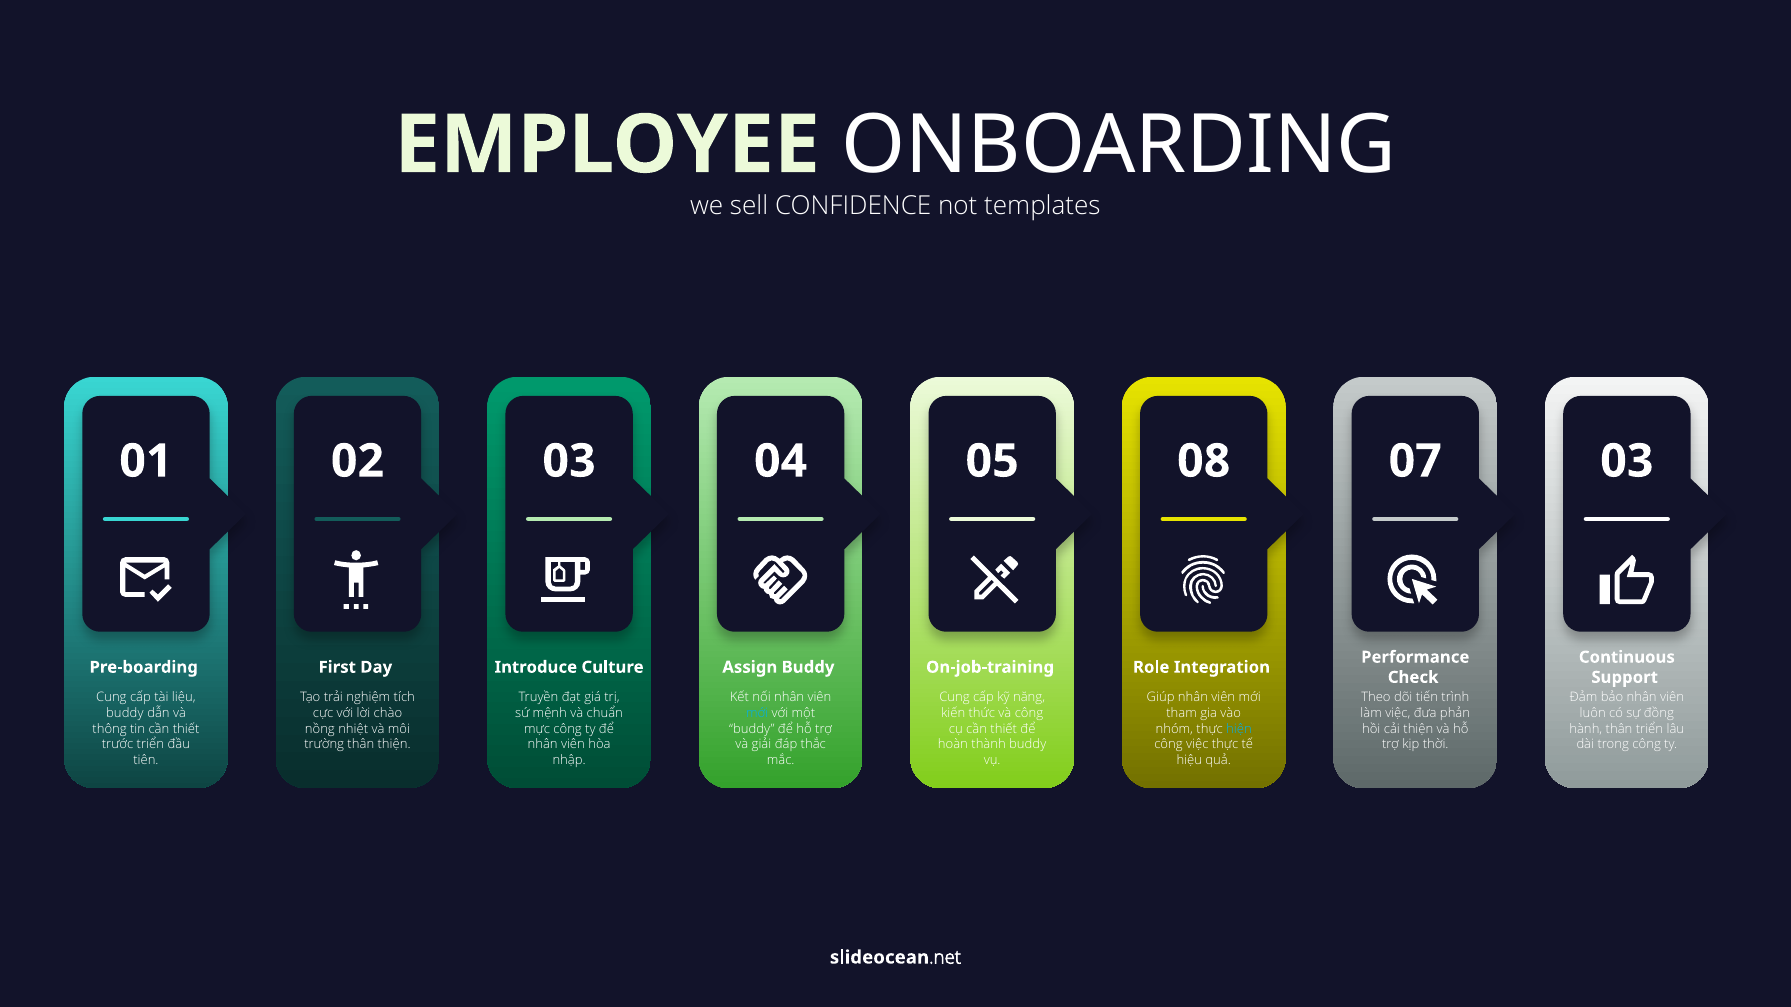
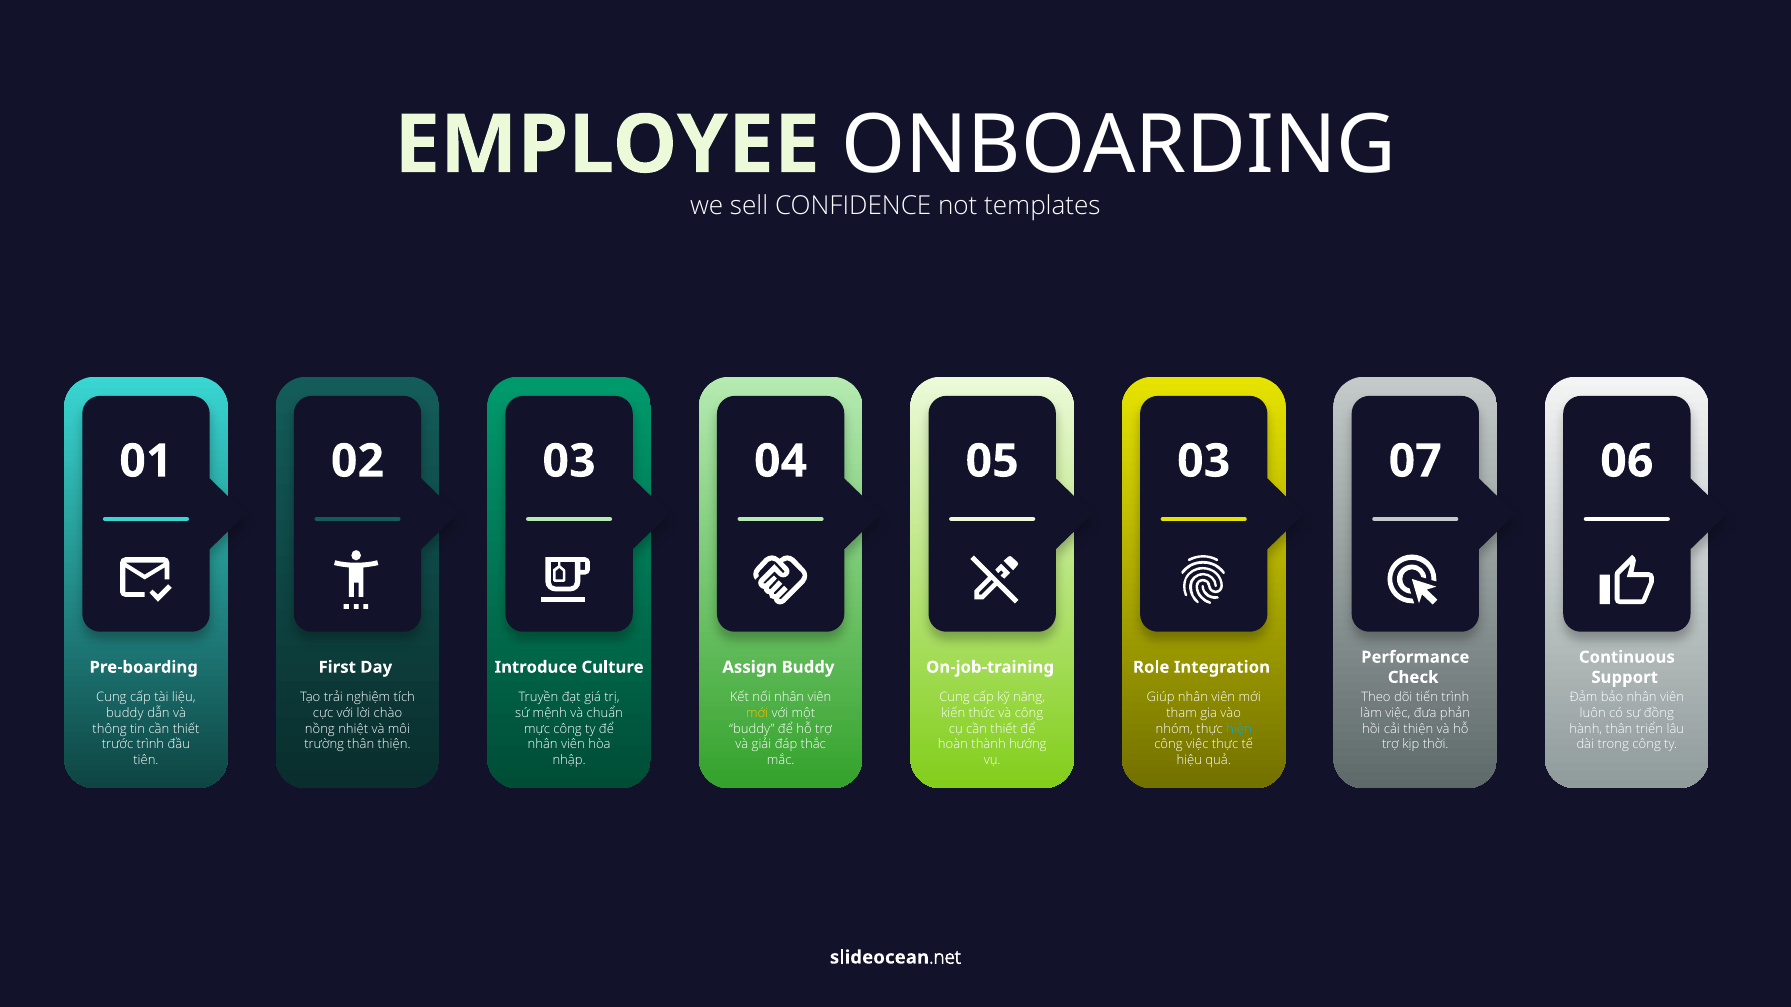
01 08: 08 -> 03 (1204, 461)
04 03: 03 -> 06 (1627, 461)
mới colour: light blue -> yellow (757, 713)
trước triển: triển -> trình (150, 745)
thành buddy: buddy -> hướng (1028, 745)
